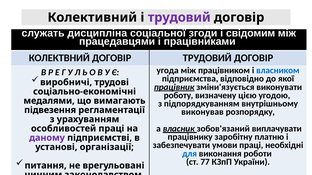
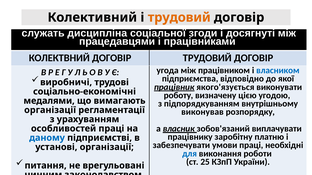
трудовий colour: purple -> orange (179, 17)
свідомим: свідомим -> досягнуті (251, 33)
зміни'язується: зміни'язується -> якого'язується (225, 87)
підвезення: підвезення -> організації (50, 110)
даному colour: purple -> blue (47, 138)
77: 77 -> 25 (205, 162)
